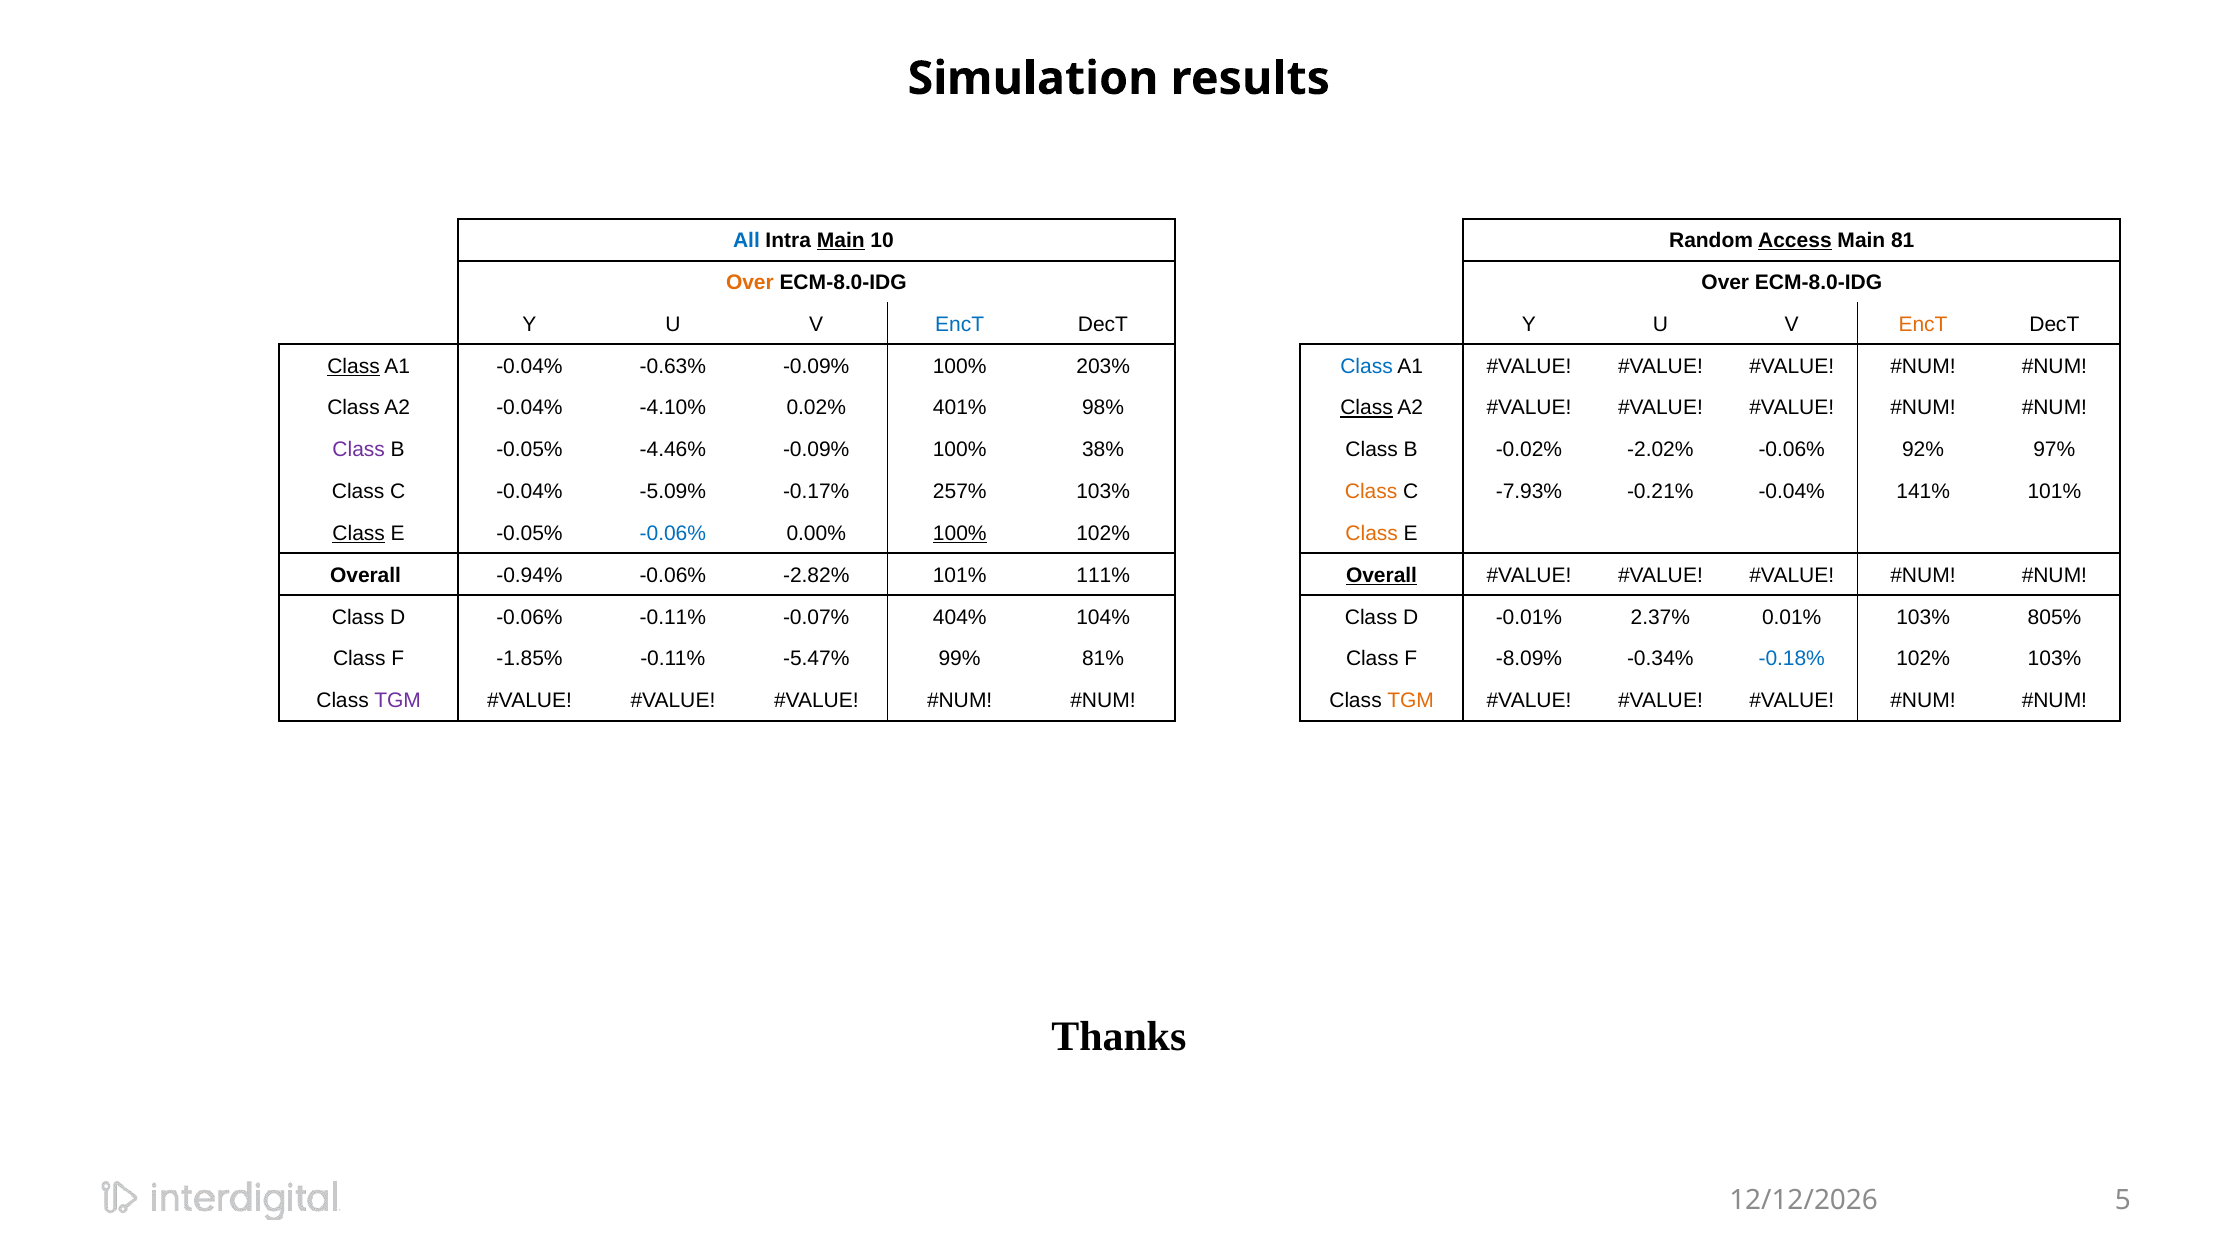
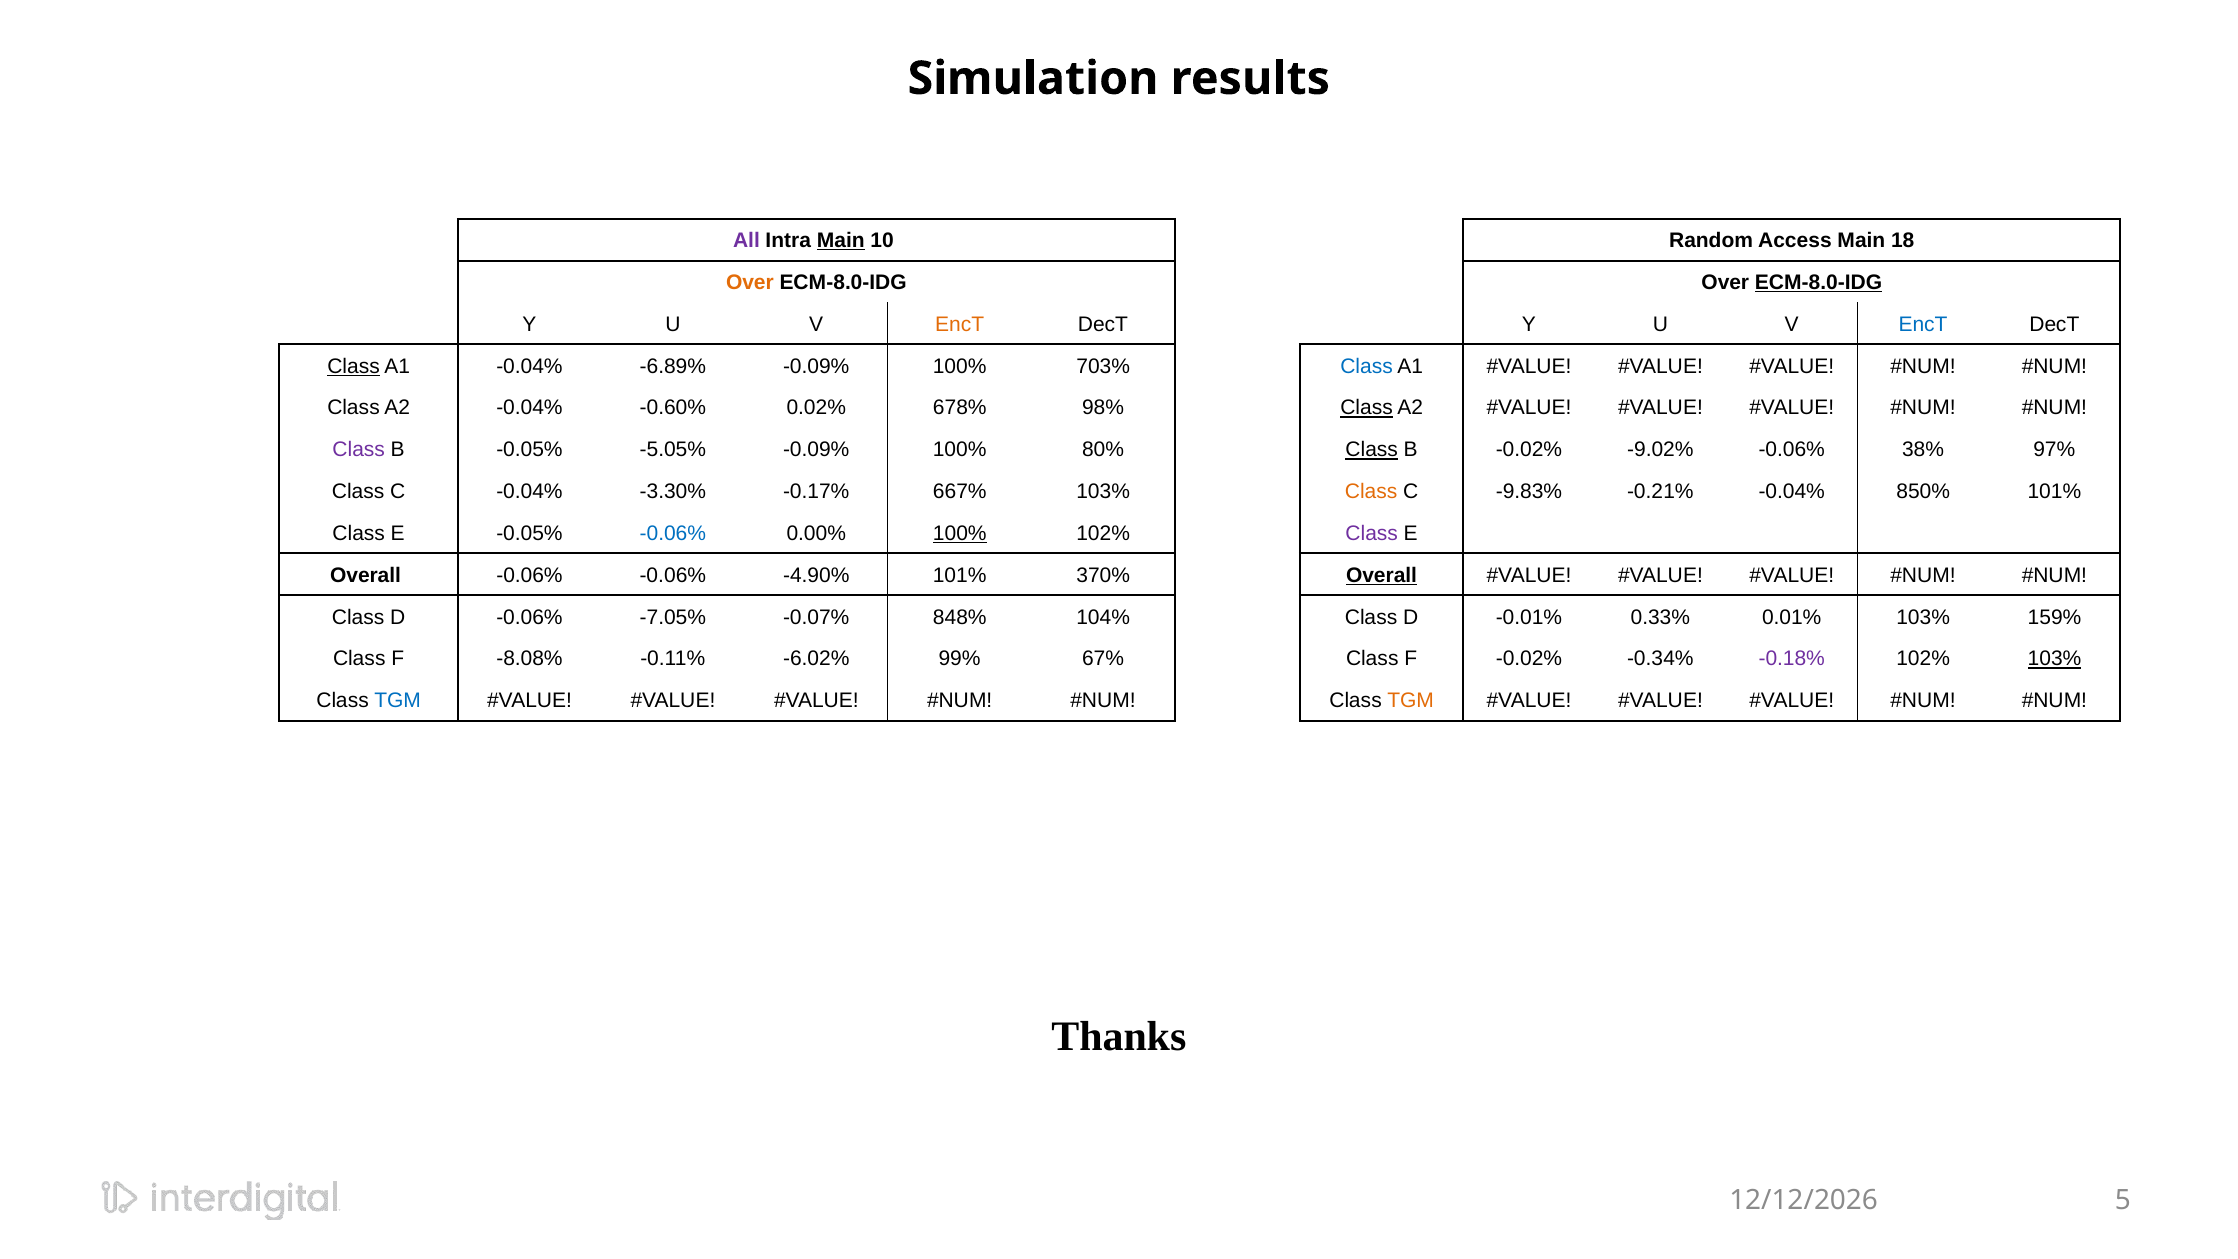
All colour: blue -> purple (746, 241)
Access underline: present -> none (1795, 241)
81: 81 -> 18 (1903, 241)
ECM-8.0-IDG underline: none -> present (1819, 283)
EncT colour: blue -> orange (960, 324)
EncT colour: orange -> blue (1923, 324)
-0.63%: -0.63% -> -6.89% (673, 366)
203%: 203% -> 703% (1103, 366)
-4.10%: -4.10% -> -0.60% (673, 408)
401%: 401% -> 678% (960, 408)
-4.46%: -4.46% -> -5.05% (673, 450)
38%: 38% -> 80% (1103, 450)
Class underline: none -> present (1372, 450)
-2.02%: -2.02% -> -9.02% (1660, 450)
92%: 92% -> 38% (1923, 450)
-5.09%: -5.09% -> -3.30% (673, 492)
257%: 257% -> 667% (960, 492)
-7.93%: -7.93% -> -9.83% (1529, 492)
141%: 141% -> 850% (1923, 492)
Class underline: present -> none (359, 533)
Class colour: orange -> purple (1372, 533)
Overall -0.94%: -0.94% -> -0.06% (529, 575)
-2.82%: -2.82% -> -4.90% (816, 575)
111%: 111% -> 370% (1103, 575)
-0.06% -0.11%: -0.11% -> -7.05% (673, 617)
404%: 404% -> 848% (960, 617)
2.37%: 2.37% -> 0.33% (1660, 617)
805%: 805% -> 159% (2055, 617)
-1.85%: -1.85% -> -8.08% (529, 659)
-5.47%: -5.47% -> -6.02% (816, 659)
81%: 81% -> 67% (1103, 659)
F -8.09%: -8.09% -> -0.02% (1529, 659)
-0.18% colour: blue -> purple (1792, 659)
103% underline: none -> present (2055, 659)
TGM colour: purple -> blue (398, 701)
